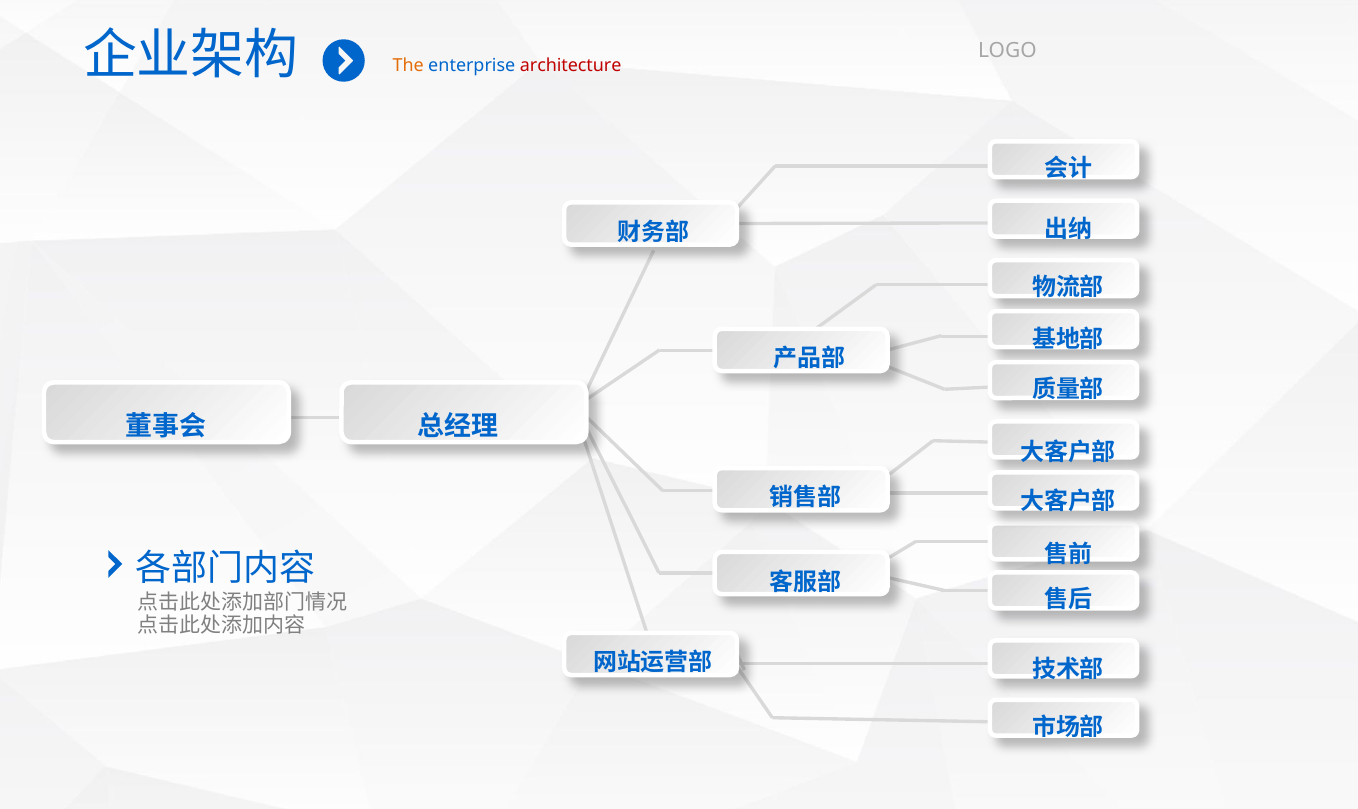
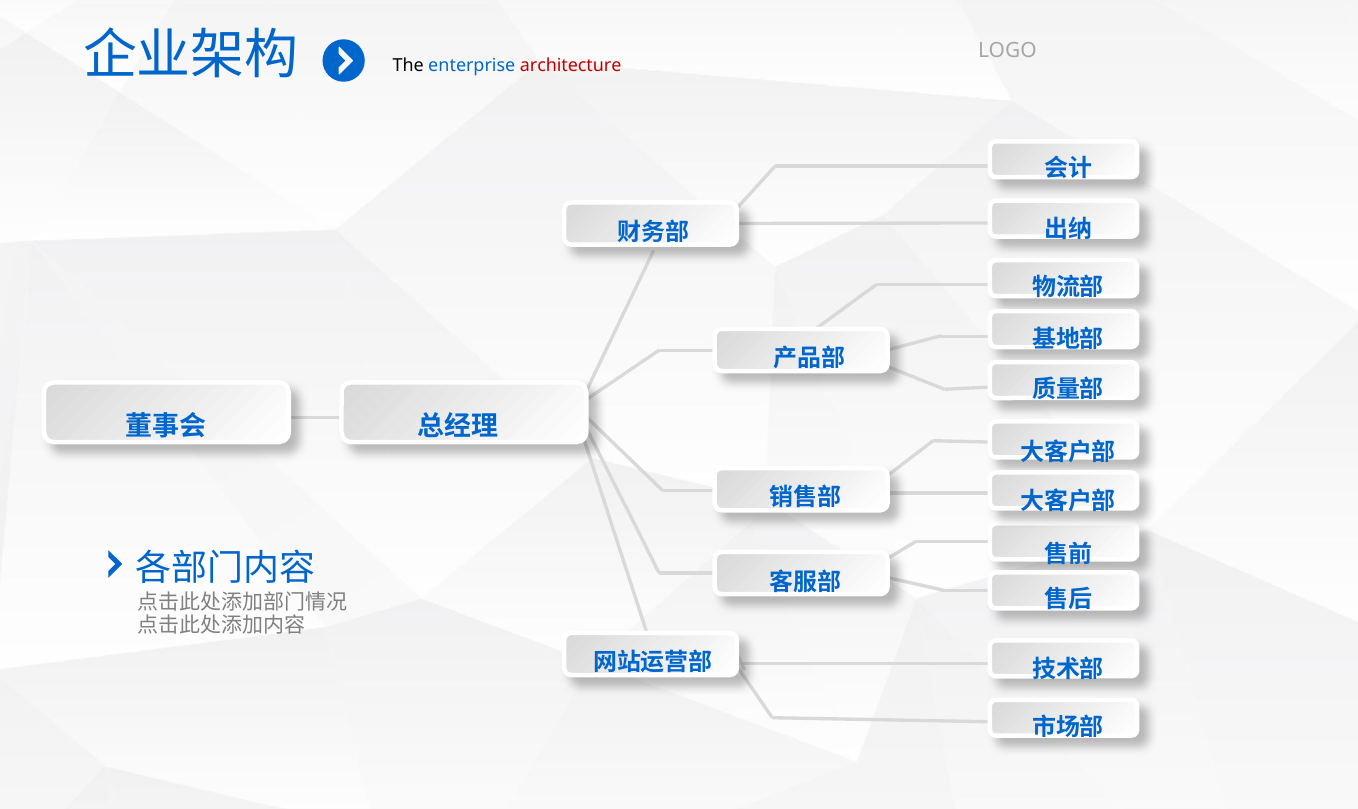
The colour: orange -> black (408, 66)
